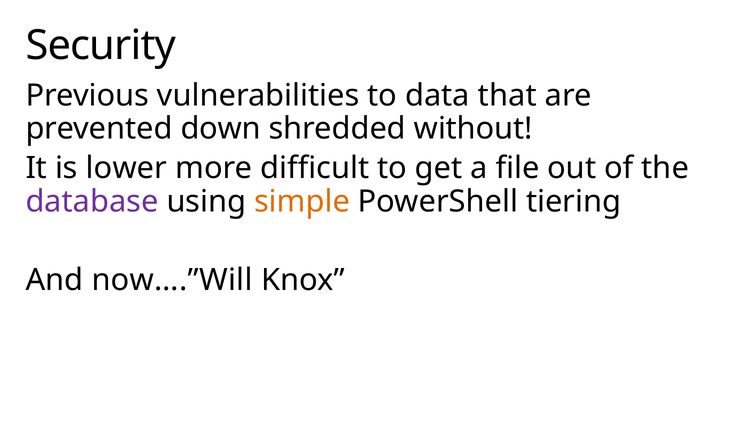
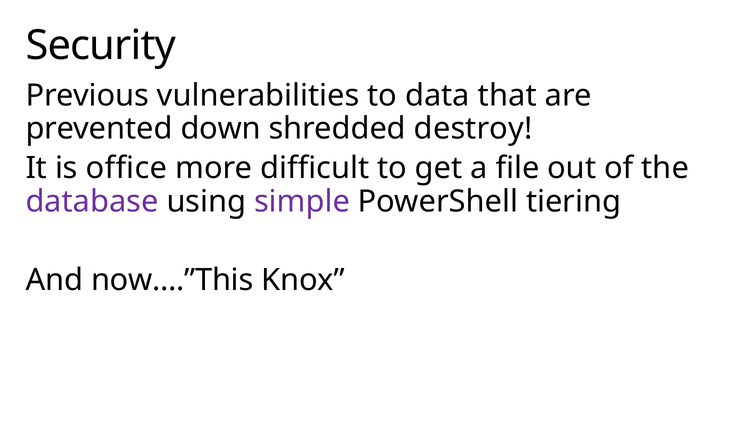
without: without -> destroy (473, 129)
lower: lower -> office (126, 168)
simple colour: orange -> purple (302, 202)
now….”Will: now….”Will -> now….”This (172, 281)
